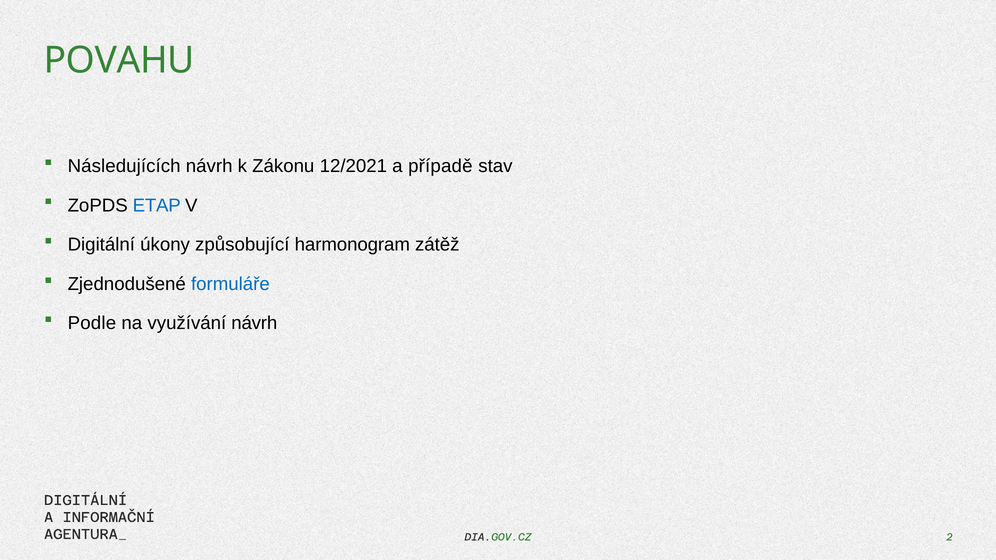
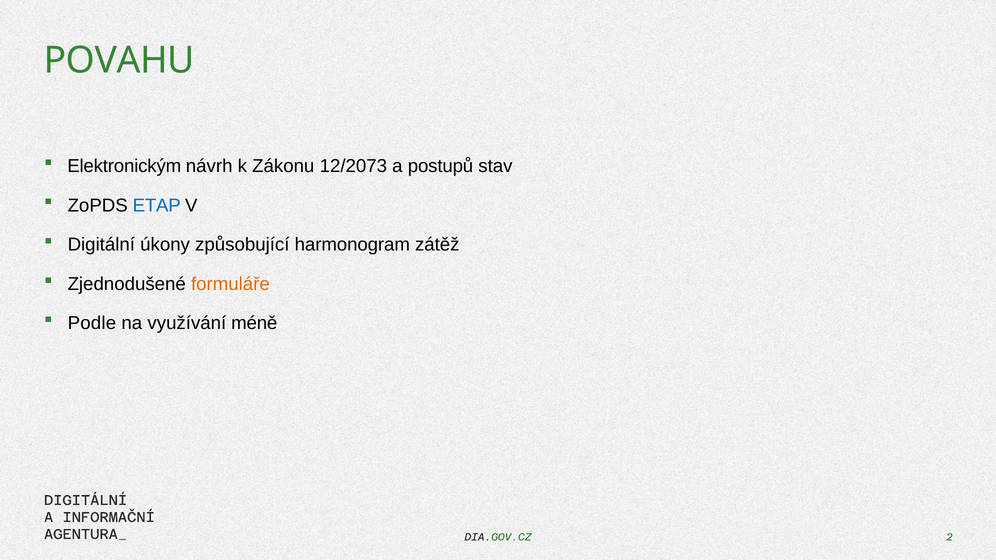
Následujících: Následujících -> Elektronickým (124, 166)
12/2021: 12/2021 -> 12/2073 (353, 166)
případě: případě -> postupů (441, 166)
formuláře colour: blue -> orange (230, 284)
využívání návrh: návrh -> méně (254, 323)
